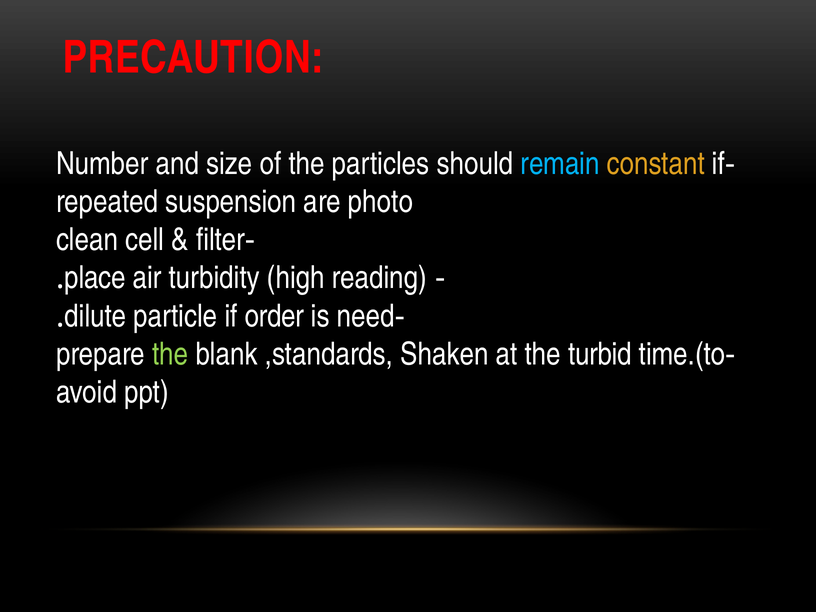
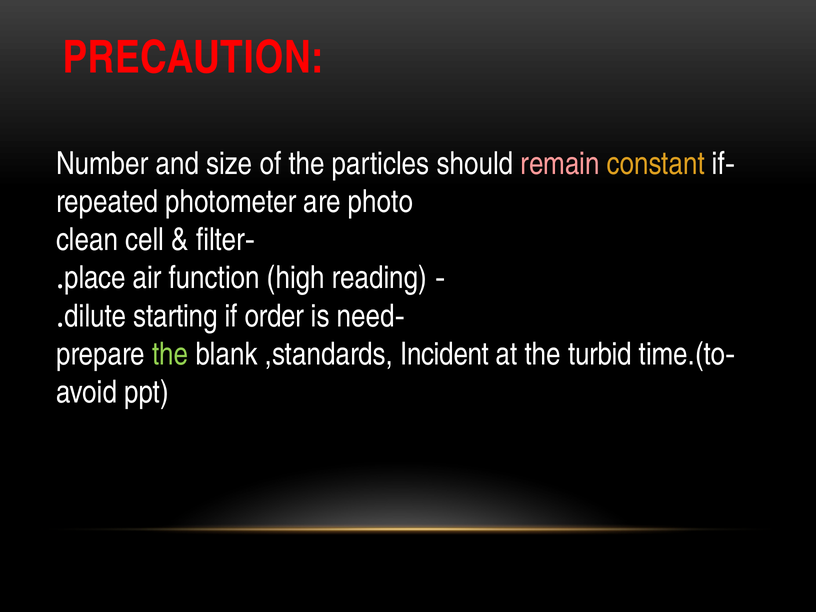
remain colour: light blue -> pink (560, 164)
suspension: suspension -> photometer (231, 202)
turbidity: turbidity -> function (214, 278)
particle: particle -> starting (175, 316)
Shaken: Shaken -> Incident (445, 354)
